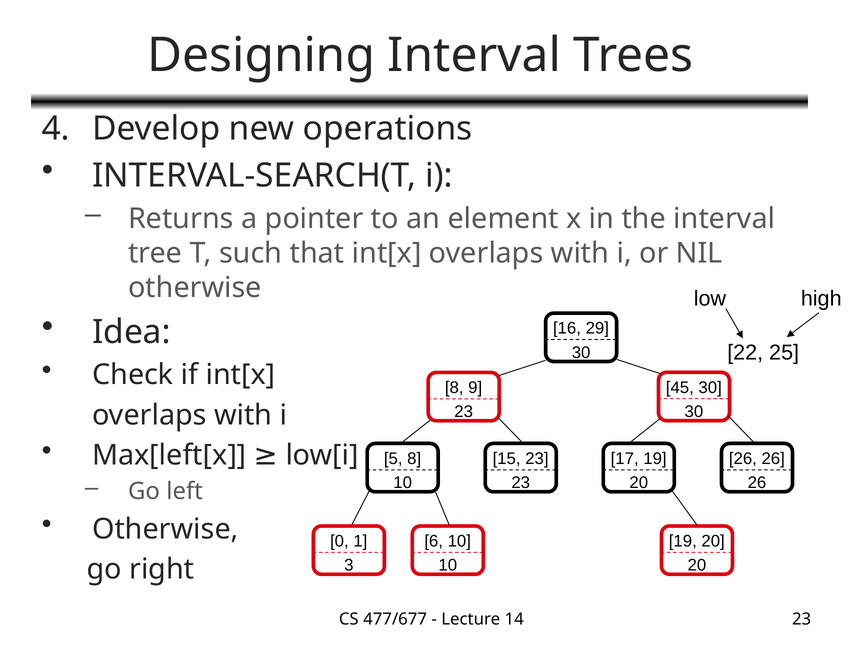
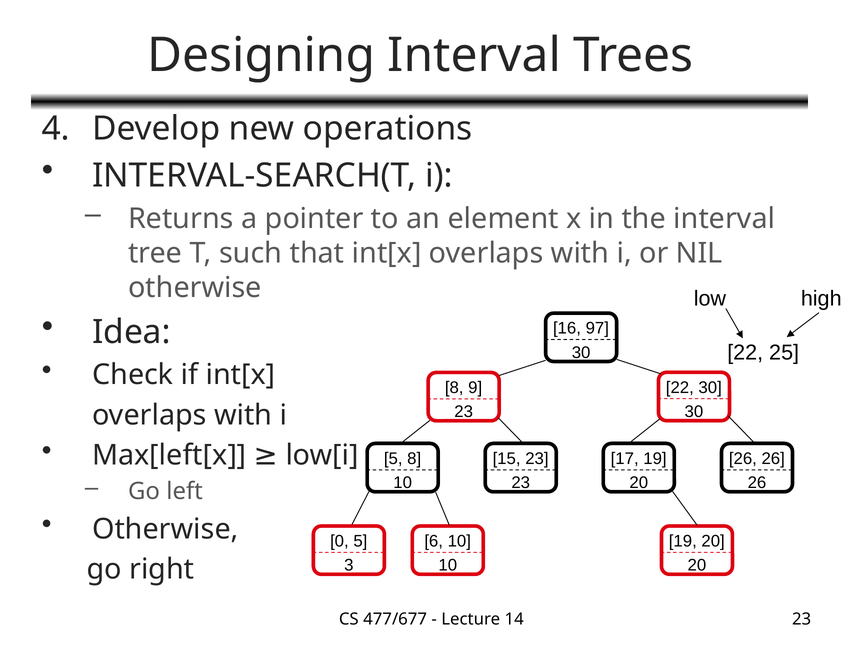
29: 29 -> 97 (597, 329)
45: 45 -> 22 (680, 388)
0 1: 1 -> 5 (360, 541)
